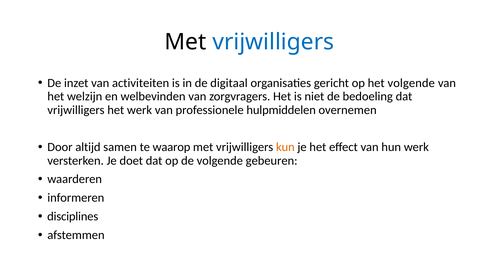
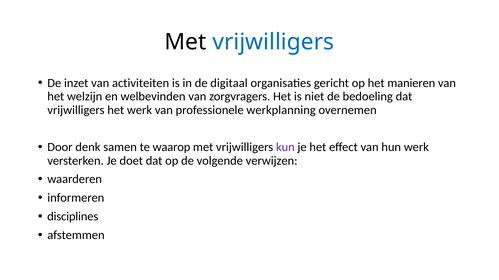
het volgende: volgende -> manieren (411, 83)
hulpmiddelen: hulpmiddelen -> werkplanning (281, 110)
altijd: altijd -> denk (88, 148)
kun colour: orange -> purple (285, 148)
gebeuren: gebeuren -> verwijzen (272, 161)
